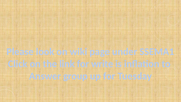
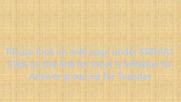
write: write -> most (102, 64)
